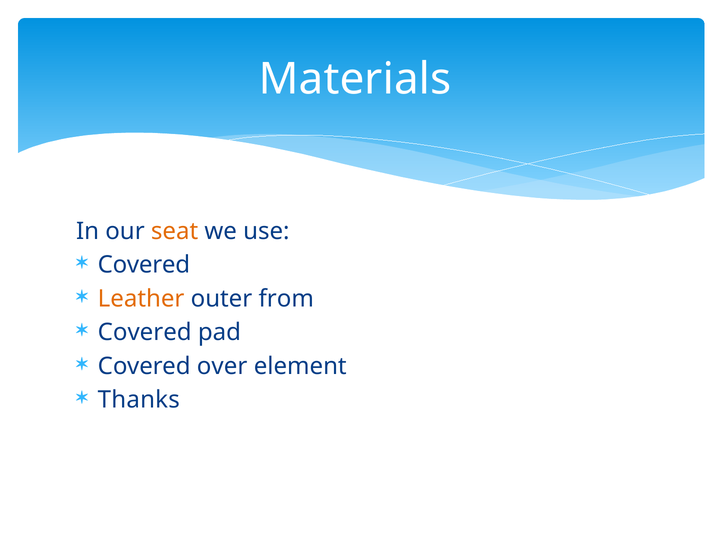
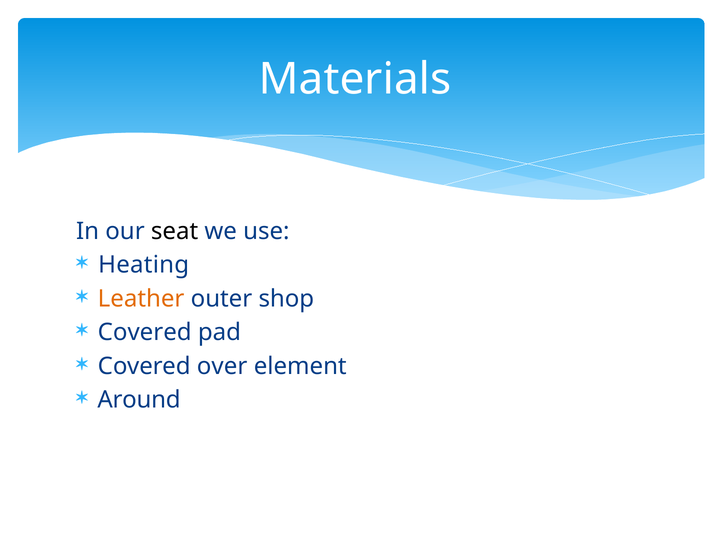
seat colour: orange -> black (175, 231)
Covered: Covered -> Heating (144, 265)
from: from -> shop (286, 298)
Thanks: Thanks -> Around (139, 399)
